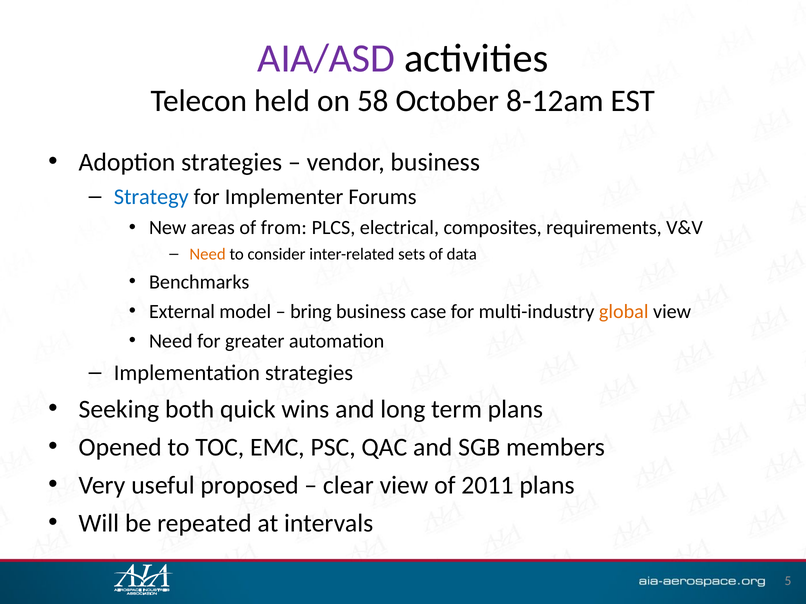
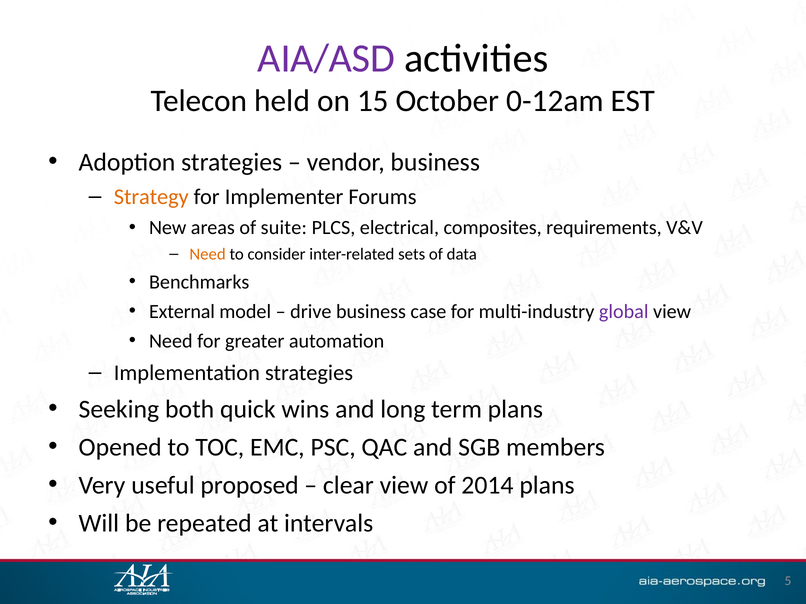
58: 58 -> 15 (373, 101)
8-12am: 8-12am -> 0-12am (555, 101)
Strategy colour: blue -> orange (151, 197)
from: from -> suite (284, 228)
bring: bring -> drive (311, 312)
global colour: orange -> purple (624, 312)
2011: 2011 -> 2014 (487, 486)
